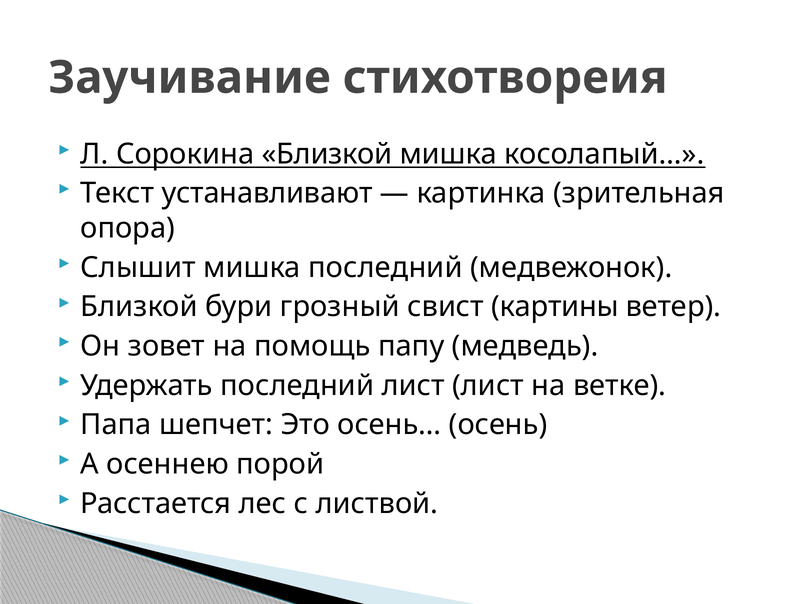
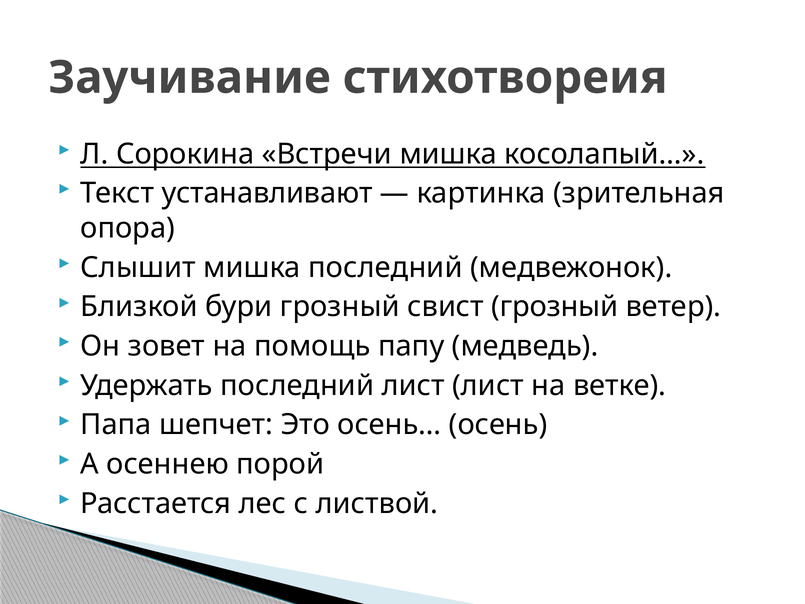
Сорокина Близкой: Близкой -> Встречи (327, 154)
свист картины: картины -> грозный (555, 307)
